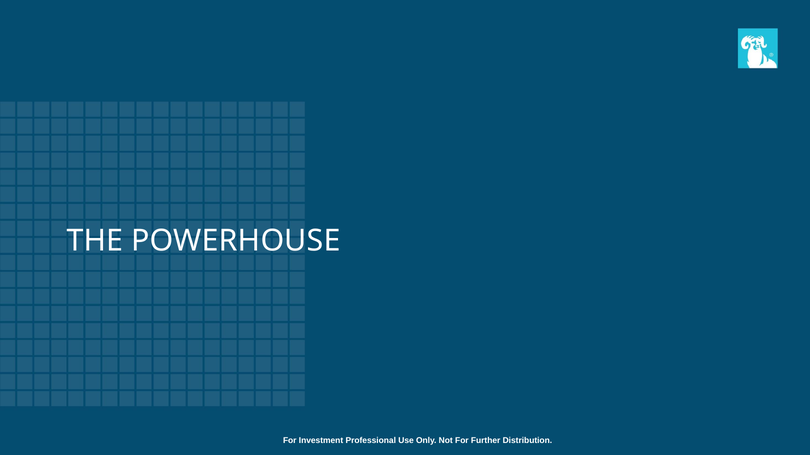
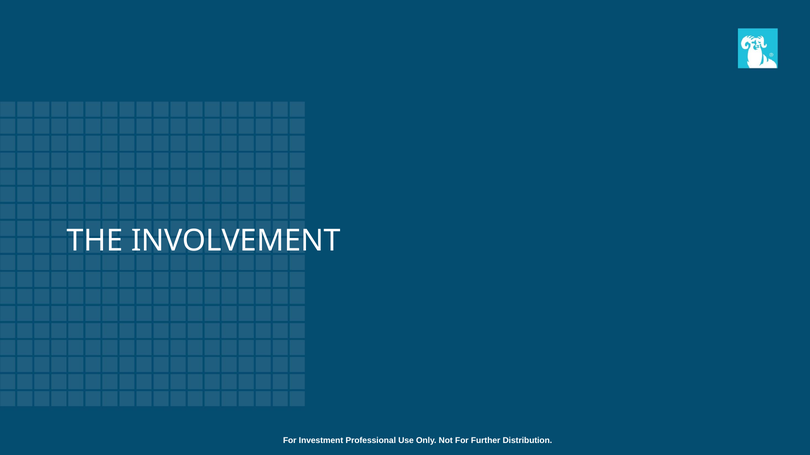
POWERHOUSE: POWERHOUSE -> INVOLVEMENT (236, 241)
